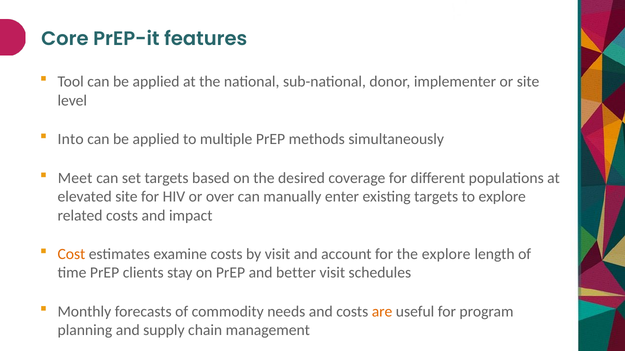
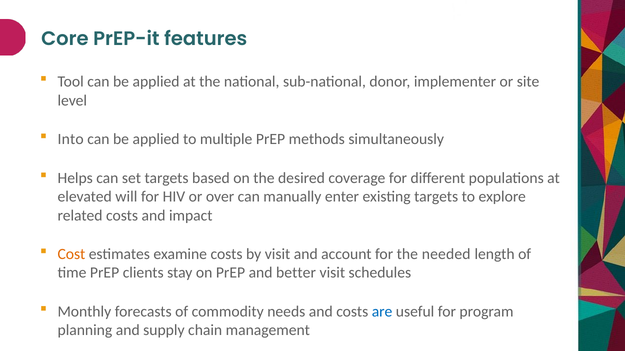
Meet: Meet -> Helps (75, 178)
elevated site: site -> will (126, 197)
the explore: explore -> needed (446, 255)
are colour: orange -> blue (382, 312)
